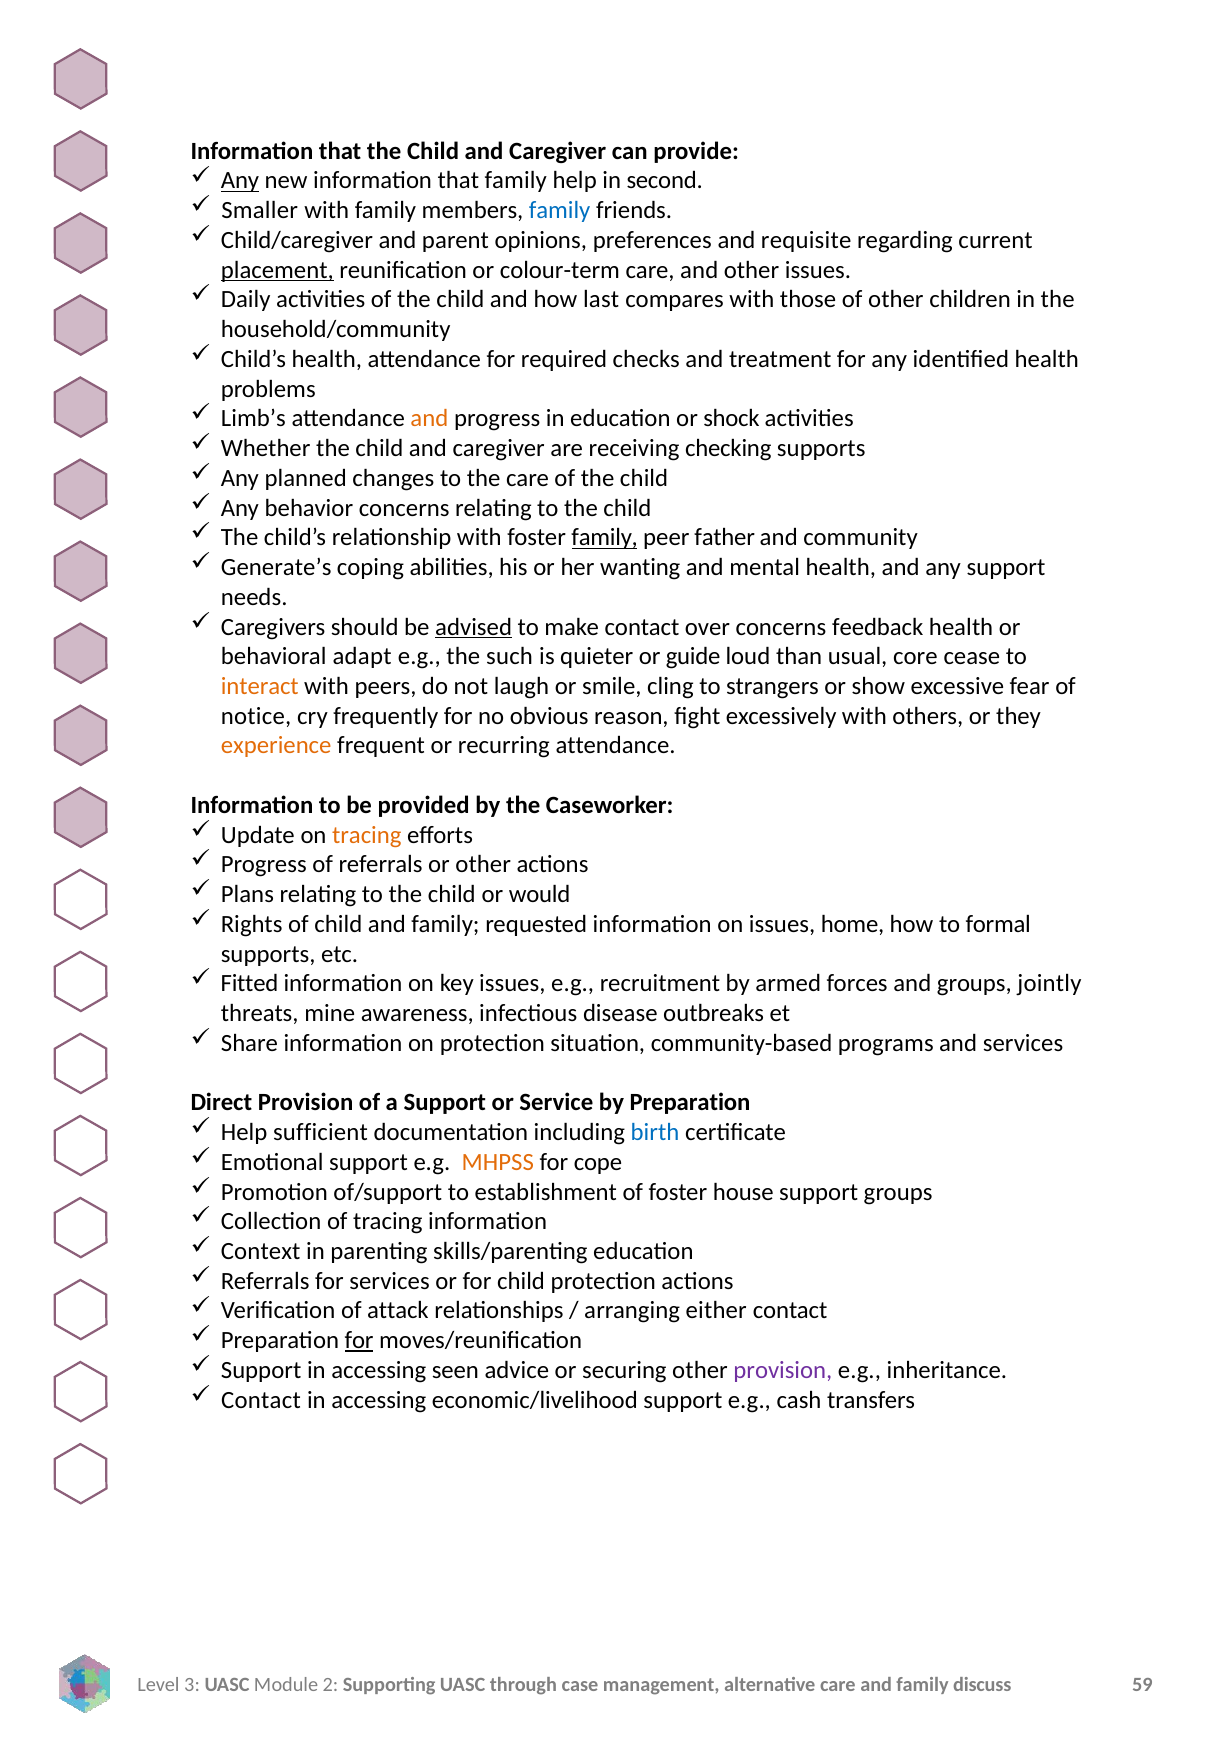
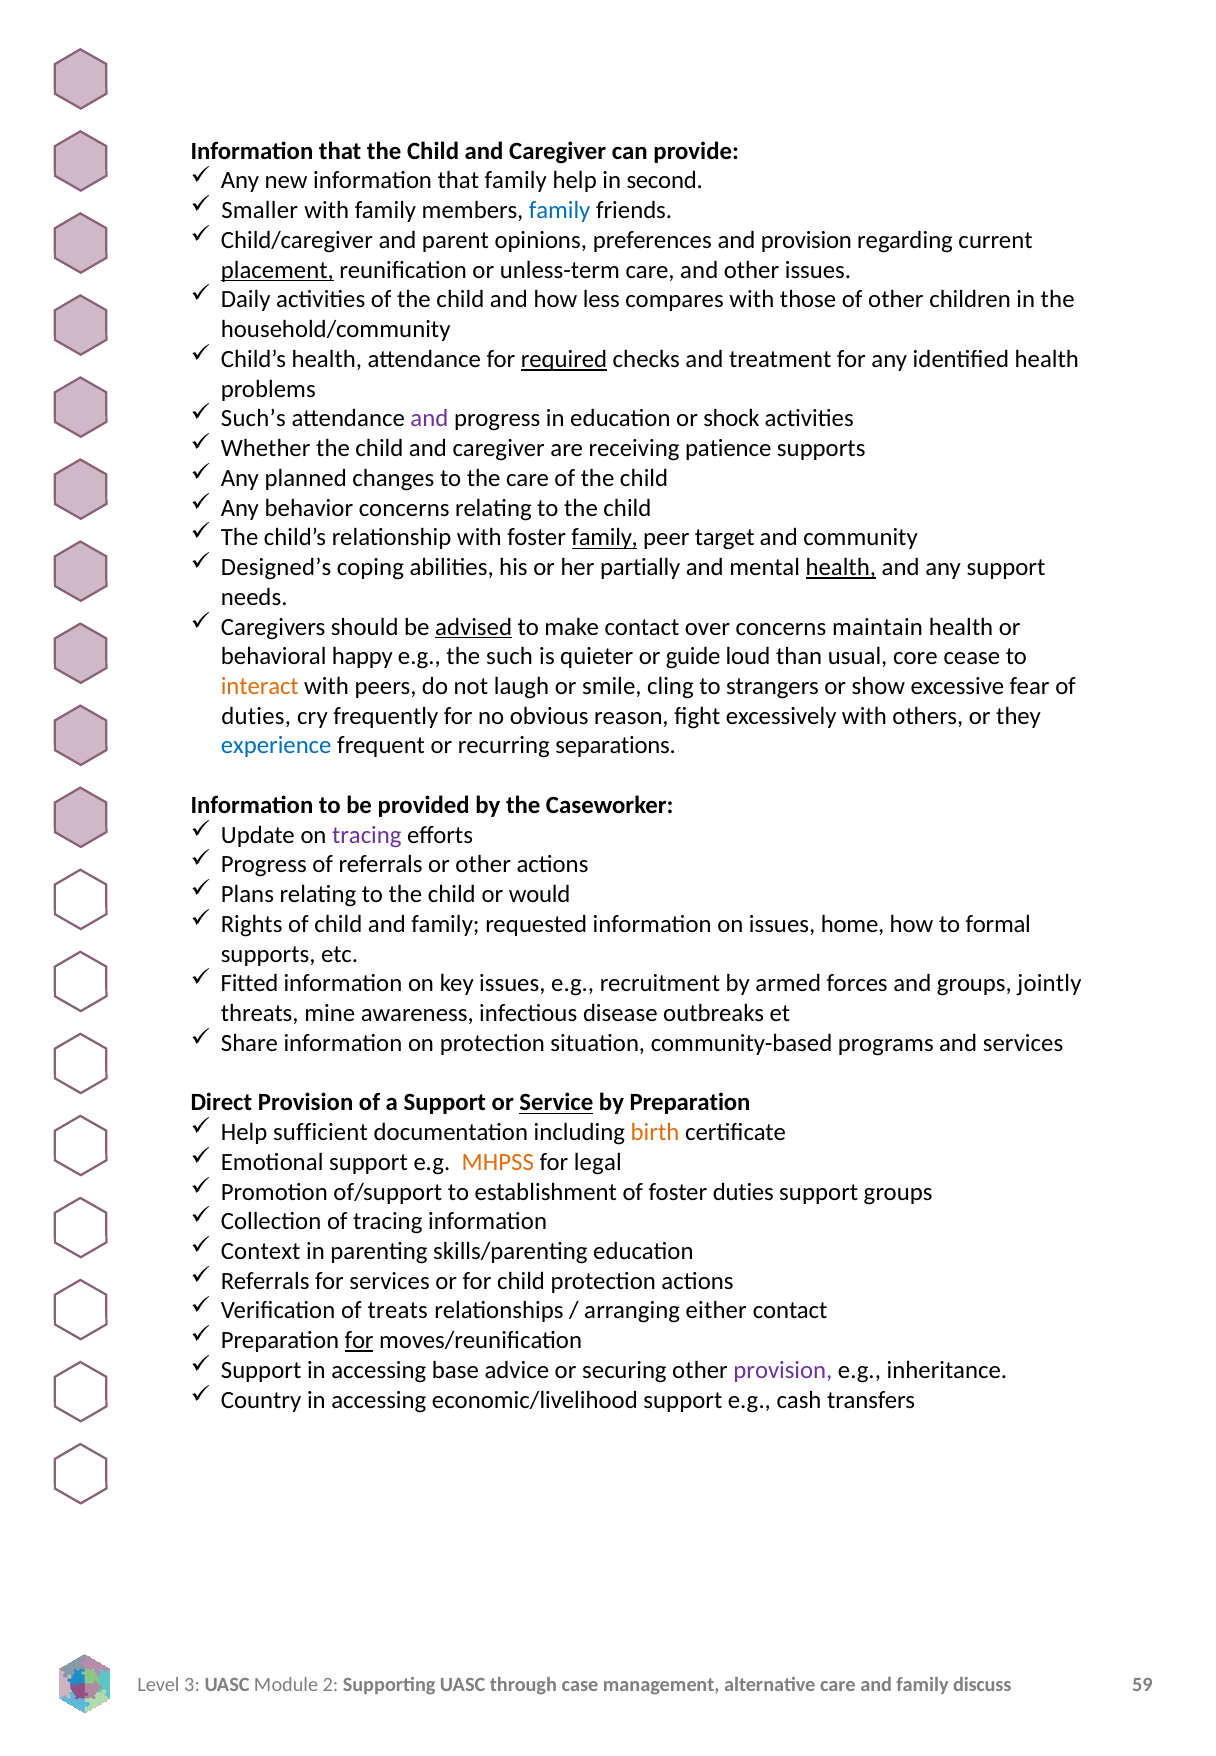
Any underline: present -> none (240, 181)
and requisite: requisite -> provision (806, 240)
colour-term: colour-term -> unless-term (560, 270)
last: last -> less (601, 300)
required underline: none -> present (564, 359)
Limb’s: Limb’s -> Such’s (253, 419)
and colour: orange -> purple (429, 419)
checking: checking -> patience (728, 449)
father: father -> target (725, 538)
Generate’s: Generate’s -> Designed’s (276, 568)
wanting: wanting -> partially (640, 568)
health underline: none -> present (841, 568)
feedback: feedback -> maintain (878, 627)
adapt: adapt -> happy (362, 657)
notice: notice -> duties (256, 716)
experience colour: orange -> blue (276, 746)
recurring attendance: attendance -> separations (616, 746)
tracing colour: orange -> purple (367, 835)
Service underline: none -> present (556, 1103)
birth colour: blue -> orange (655, 1133)
cope: cope -> legal (598, 1162)
foster house: house -> duties (743, 1192)
attack: attack -> treats (398, 1311)
seen: seen -> base (455, 1371)
Contact: Contact -> Country (261, 1400)
